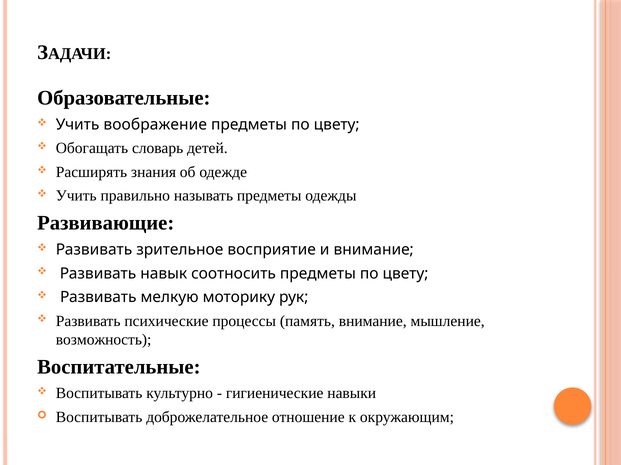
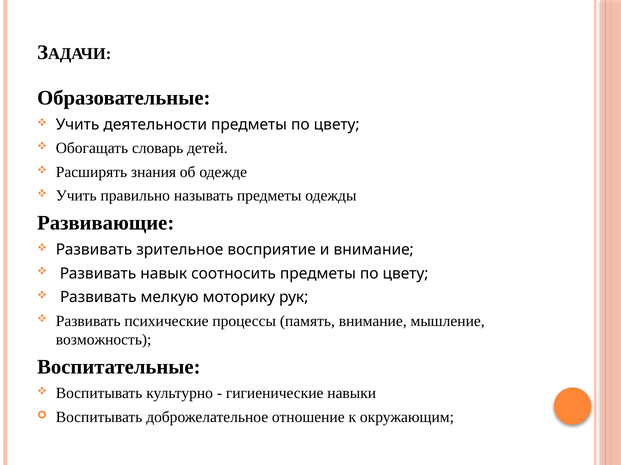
воображение: воображение -> деятельности (155, 125)
